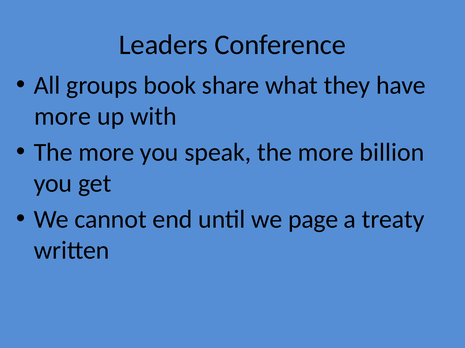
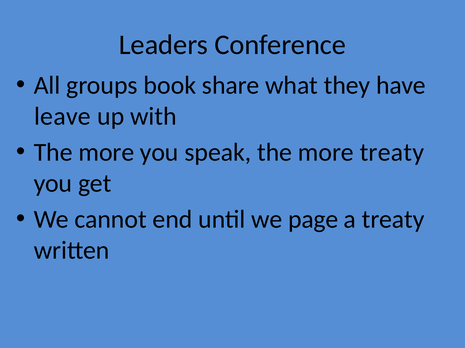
more: more -> leave (62, 116)
more billion: billion -> treaty (392, 153)
